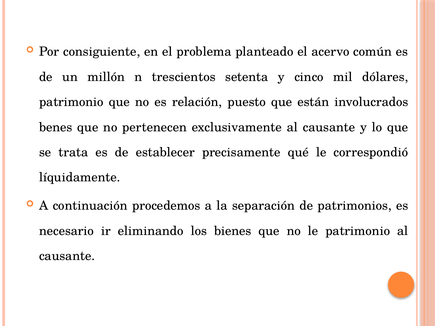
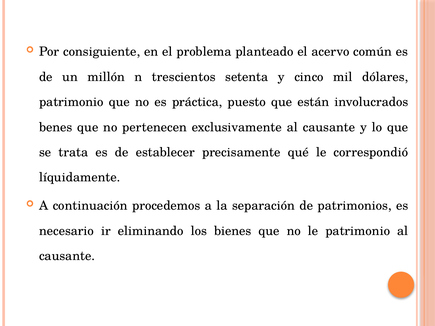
relación: relación -> práctica (197, 102)
